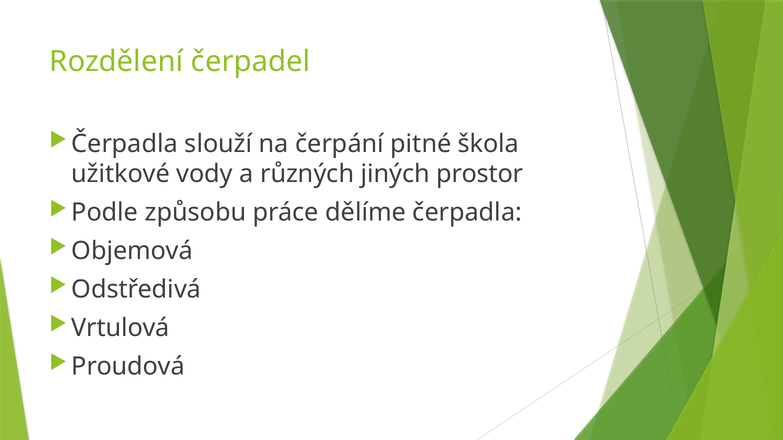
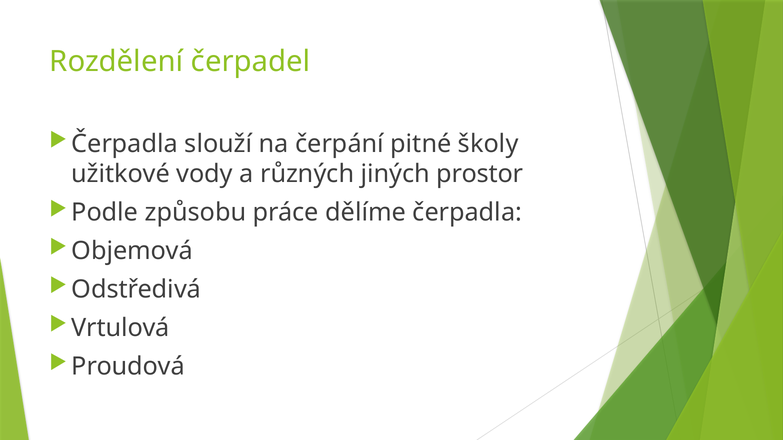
škola: škola -> školy (488, 144)
